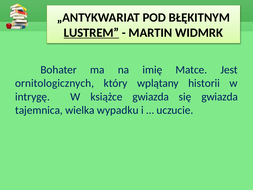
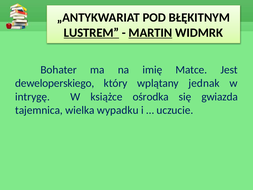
MARTIN underline: none -> present (150, 33)
ornitologicznych: ornitologicznych -> deweloperskiego (55, 83)
historii: historii -> jednak (204, 83)
książce gwiazda: gwiazda -> ośrodka (151, 97)
